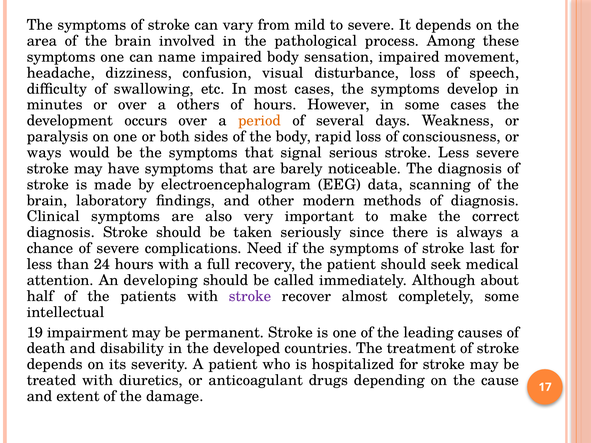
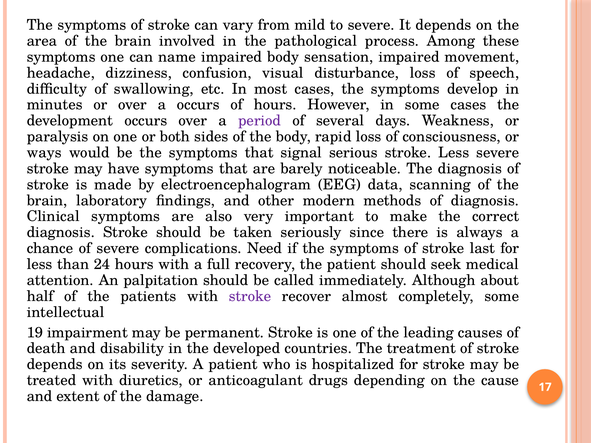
a others: others -> occurs (198, 105)
period colour: orange -> purple (260, 121)
developing: developing -> palpitation (161, 280)
